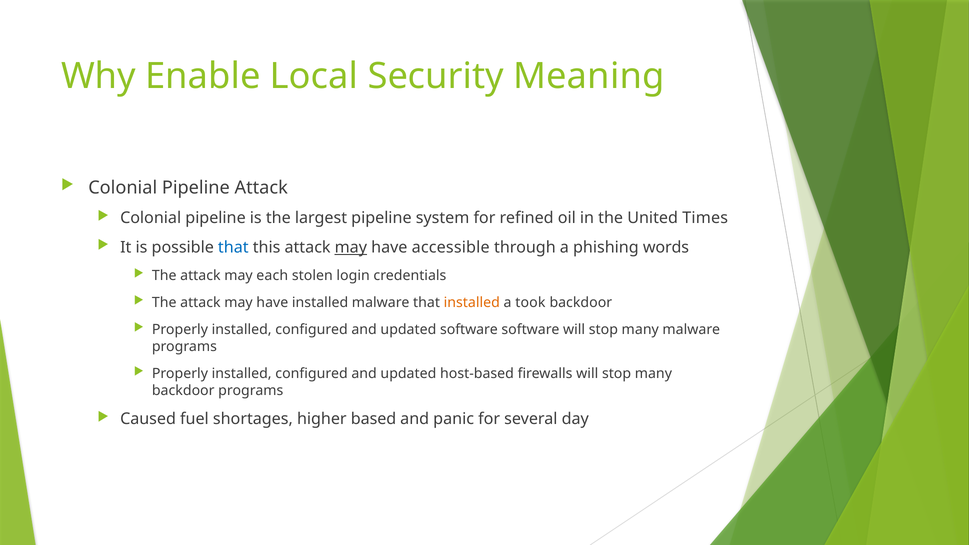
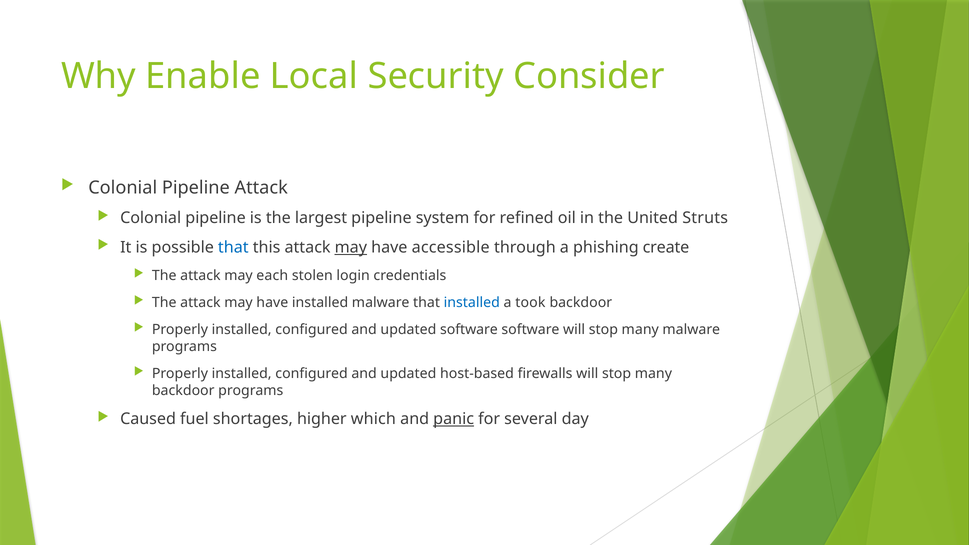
Meaning: Meaning -> Consider (589, 76)
Times: Times -> Struts (705, 218)
words: words -> create (666, 248)
installed colour: orange -> blue (472, 303)
based: based -> which (373, 419)
panic underline: none -> present (454, 419)
